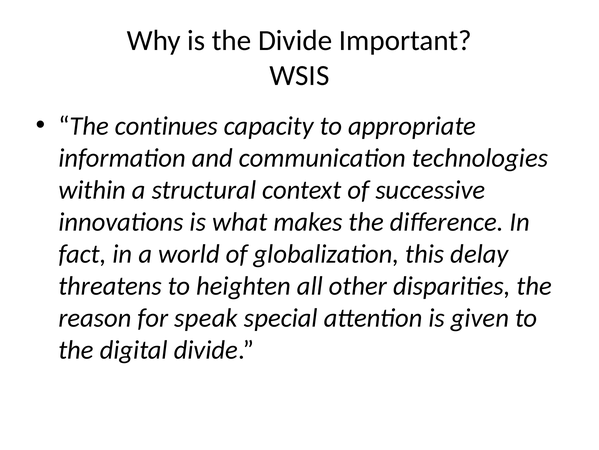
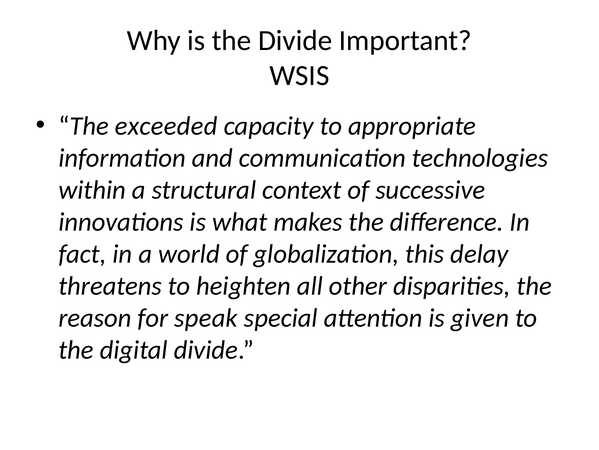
continues: continues -> exceeded (166, 126)
